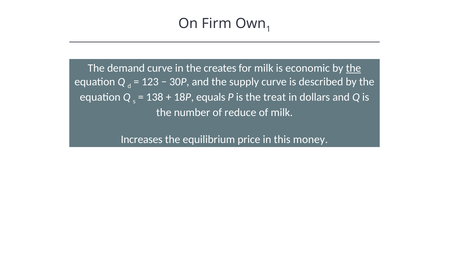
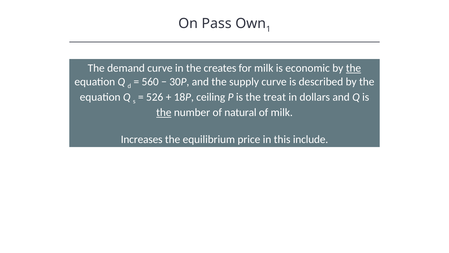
Firm: Firm -> Pass (217, 24)
123: 123 -> 560 (150, 82)
138: 138 -> 526 (155, 97)
equals: equals -> ceiling (211, 97)
the underline: none -> present (164, 112)
reduce: reduce -> natural (240, 112)
money: money -> include (311, 139)
